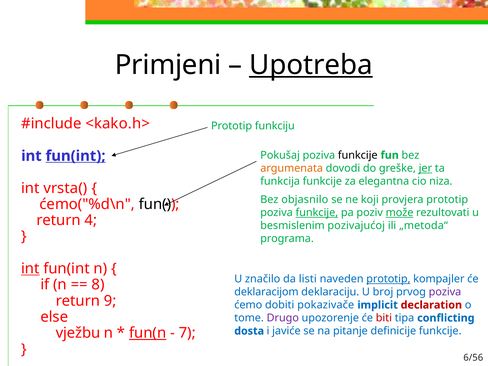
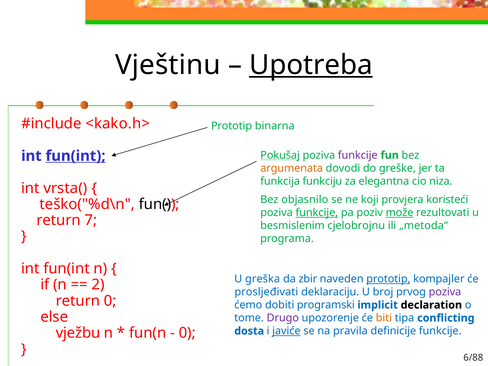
Primjeni: Primjeni -> Vještinu (168, 65)
funkciju: funkciju -> binarna (275, 126)
Pokušaj underline: none -> present (280, 155)
funkcije colour: black -> purple (358, 155)
jer underline: present -> none (425, 168)
funkcija funkcije: funkcije -> funkciju (322, 181)
provjera prototip: prototip -> koristeći (447, 200)
ćemo("%d\n: ćemo("%d\n -> teško("%d\n (87, 204)
4: 4 -> 7 (91, 220)
pozivajućoj: pozivajućoj -> cjelobrojnu (356, 226)
int underline: present -> none (30, 269)
značilo: značilo -> greška (263, 279)
listi: listi -> zbir (308, 279)
8: 8 -> 2 (98, 285)
deklaracijom: deklaracijom -> prosljeđivati (266, 292)
return 9: 9 -> 0 (110, 301)
pokazivače: pokazivače -> programski (326, 305)
declaration colour: red -> black (431, 305)
biti colour: red -> orange (384, 318)
fun(n underline: present -> none (148, 333)
7: 7 -> 0 (187, 333)
javiće underline: none -> present (286, 331)
pitanje: pitanje -> pravila (350, 331)
6/56: 6/56 -> 6/88 (473, 358)
